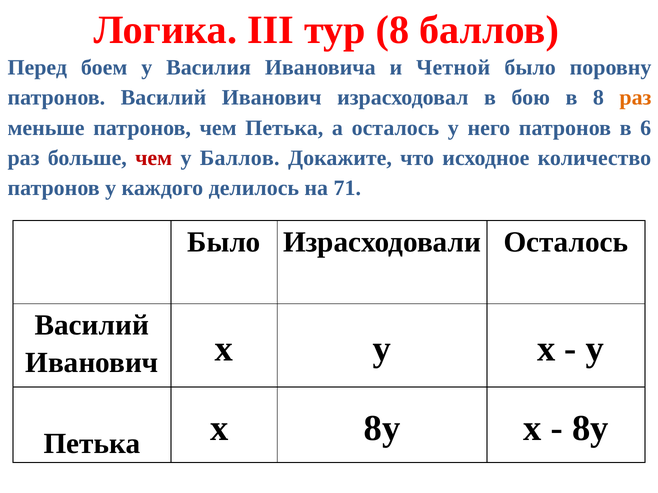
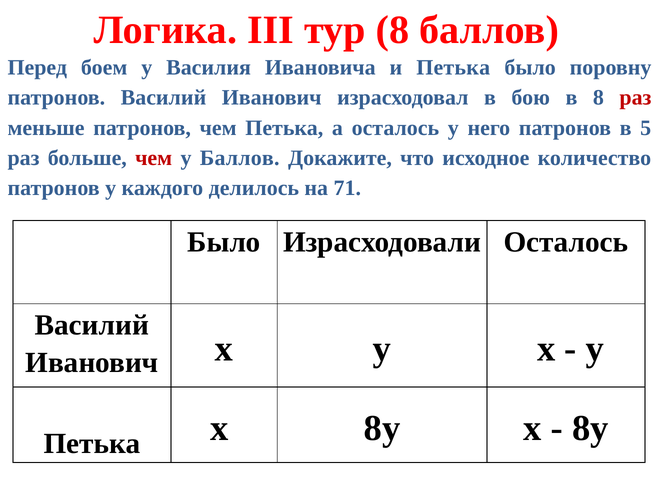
и Четной: Четной -> Петька (453, 67)
раз colour: orange -> red (635, 98)
6: 6 -> 5 (646, 128)
